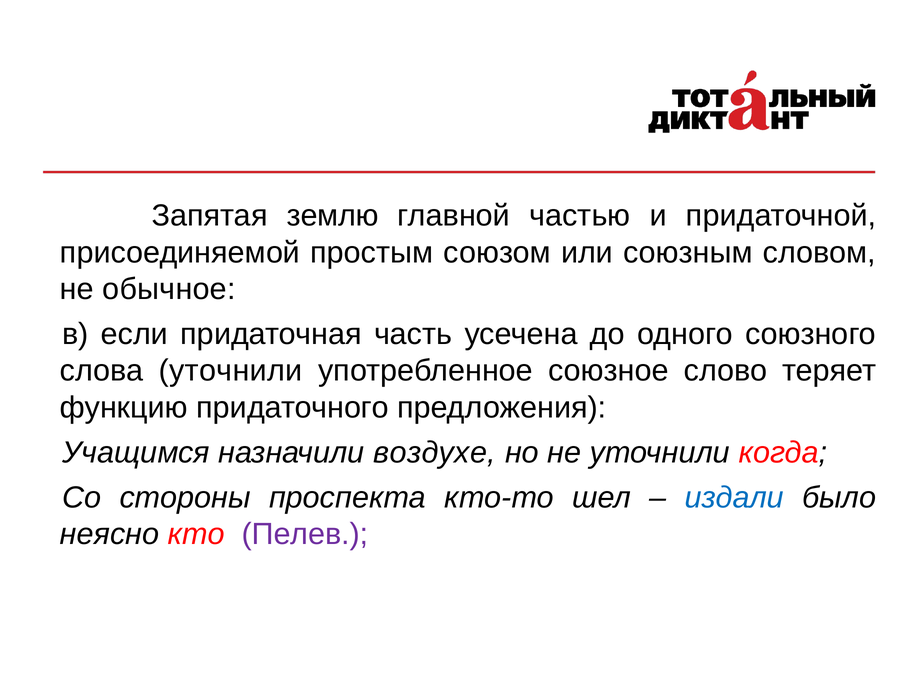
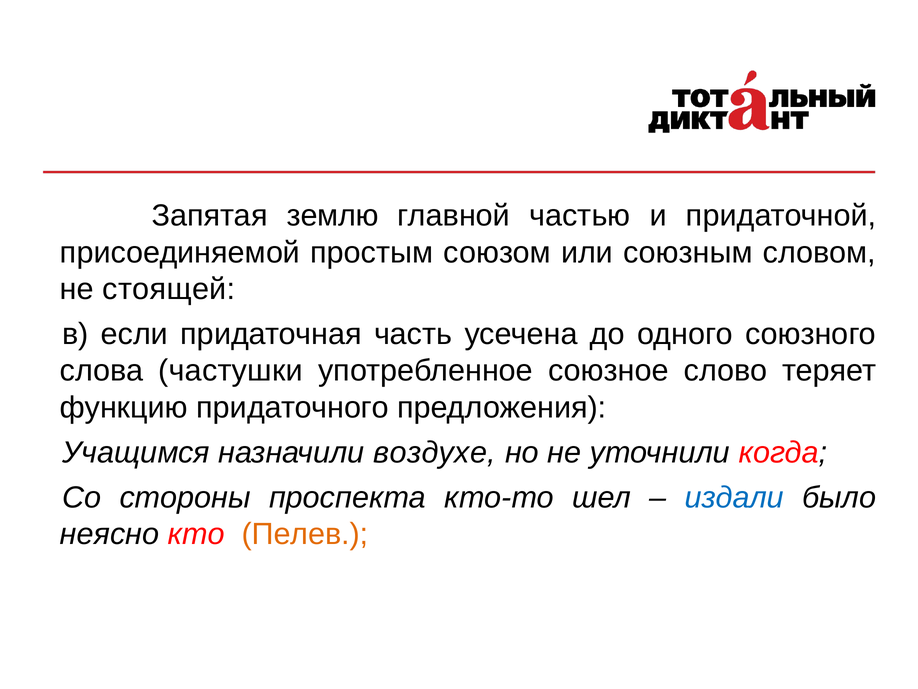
обычное: обычное -> стоящей (169, 289)
слова уточнили: уточнили -> частушки (231, 371)
Пелев colour: purple -> orange (305, 534)
